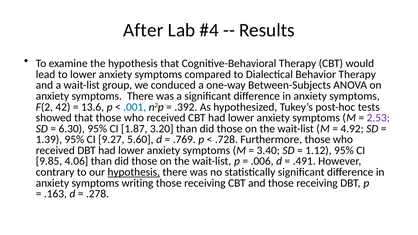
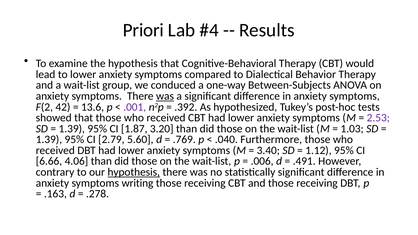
After: After -> Priori (143, 30)
was underline: none -> present (165, 96)
.001 colour: blue -> purple (135, 107)
6.30: 6.30 -> 1.39 (72, 129)
4.92: 4.92 -> 1.03 (352, 129)
9.27: 9.27 -> 2.79 (111, 140)
.728: .728 -> .040 (226, 140)
9.85: 9.85 -> 6.66 (49, 161)
